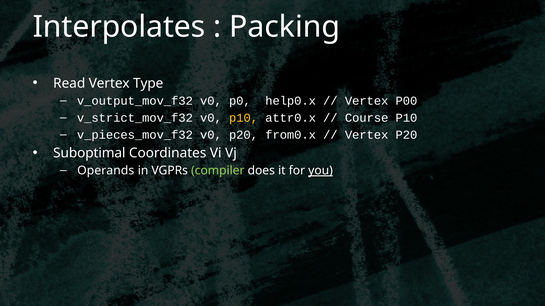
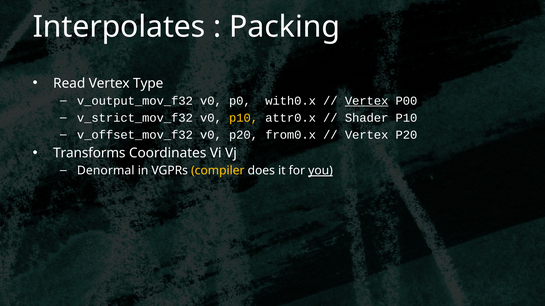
help0.x: help0.x -> with0.x (291, 101)
Vertex underline: none -> present (367, 101)
Course: Course -> Shader (367, 118)
v_pieces_mov_f32: v_pieces_mov_f32 -> v_offset_mov_f32 (135, 135)
Suboptimal: Suboptimal -> Transforms (89, 153)
Operands: Operands -> Denormal (106, 171)
compiler colour: light green -> yellow (218, 171)
